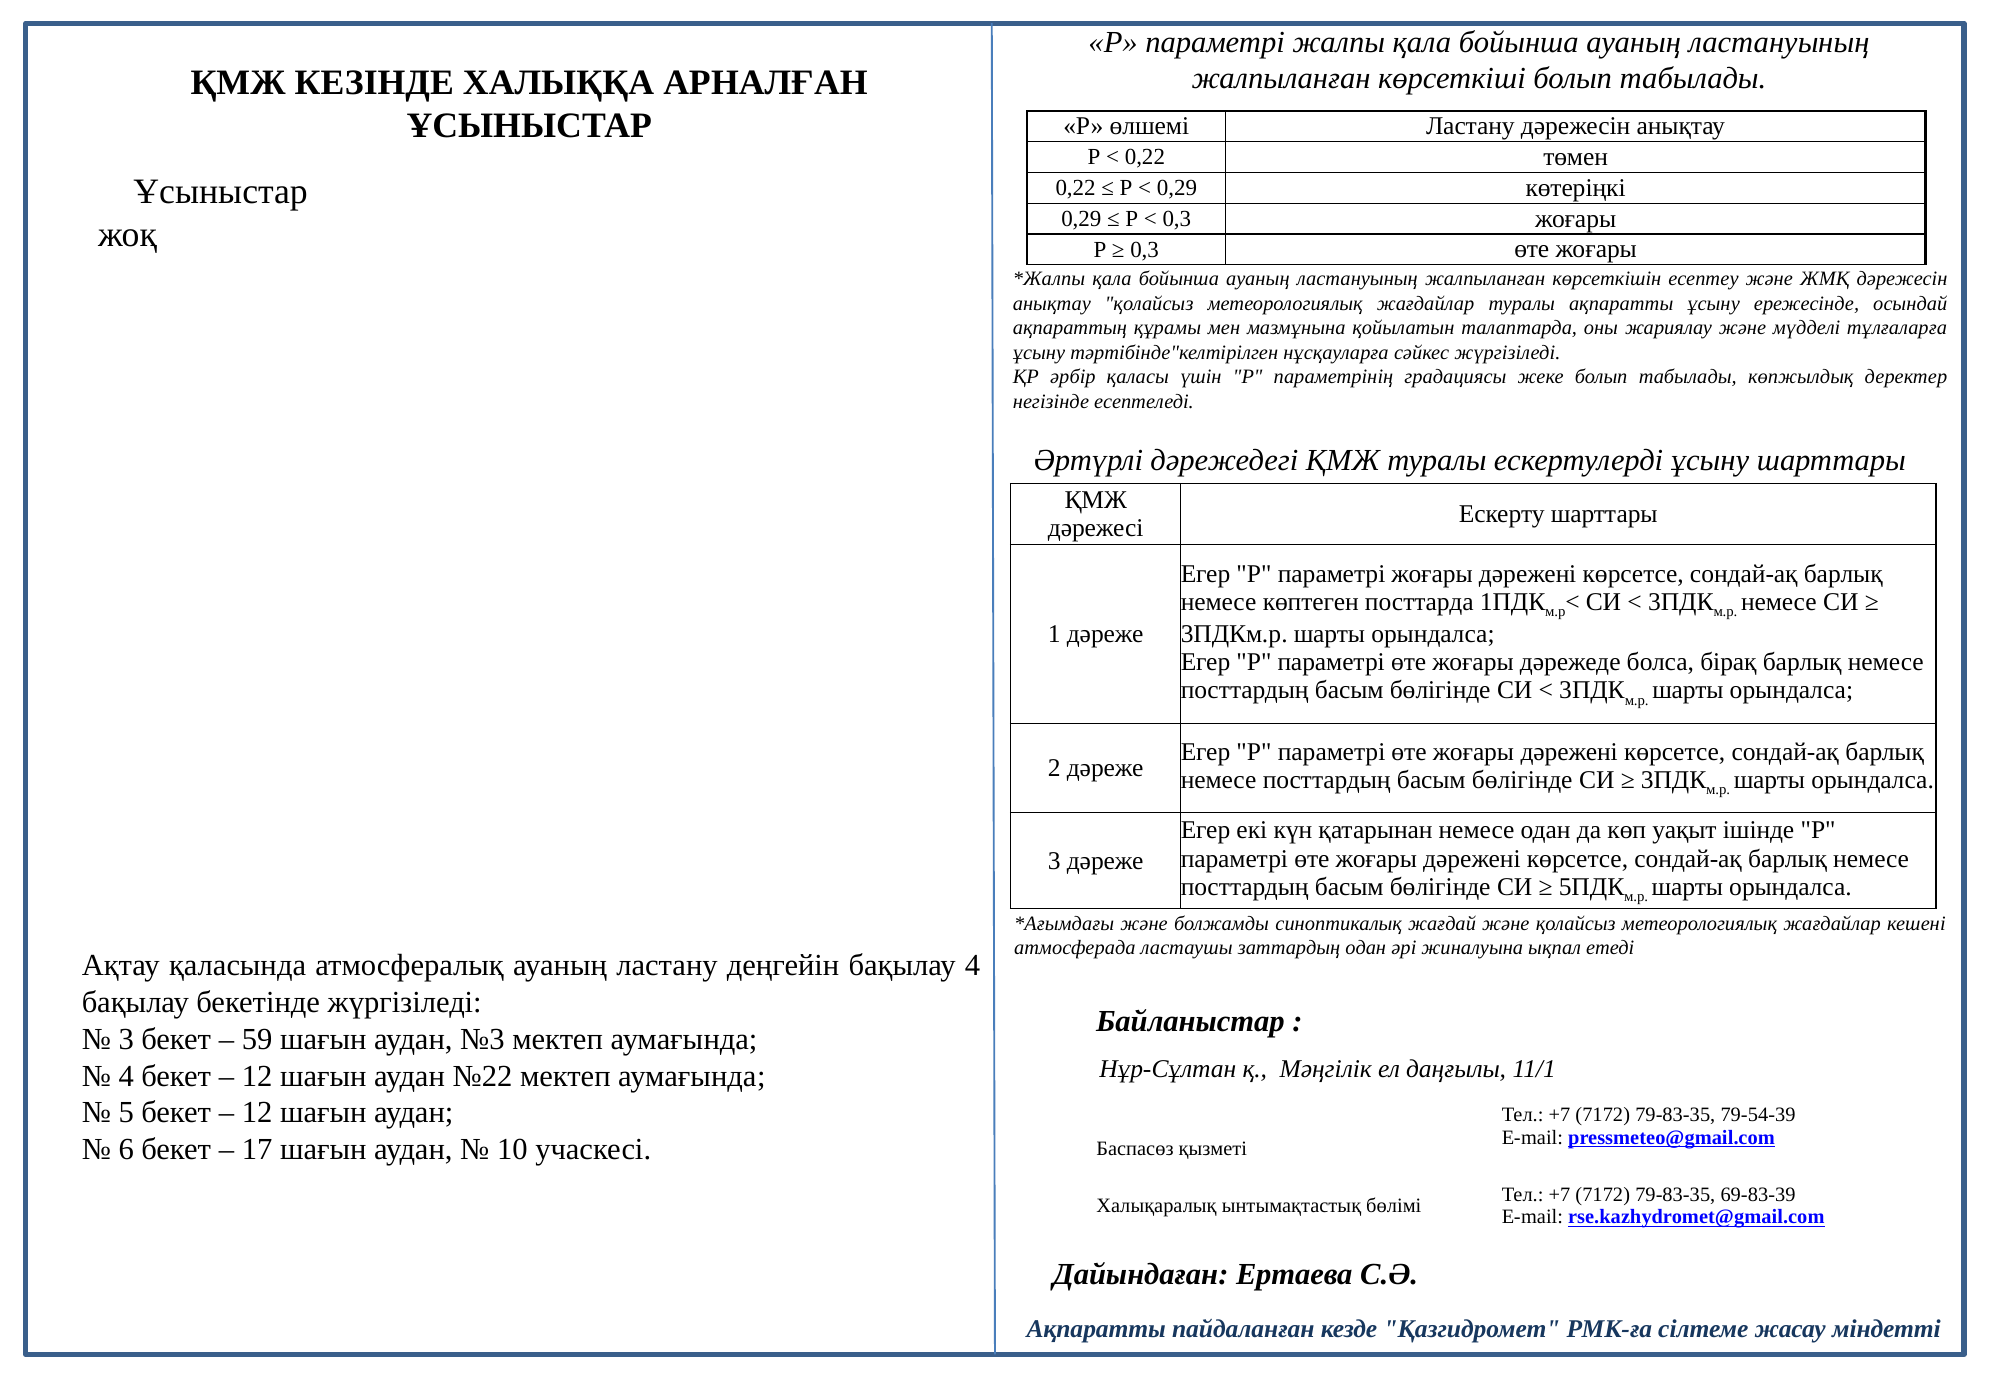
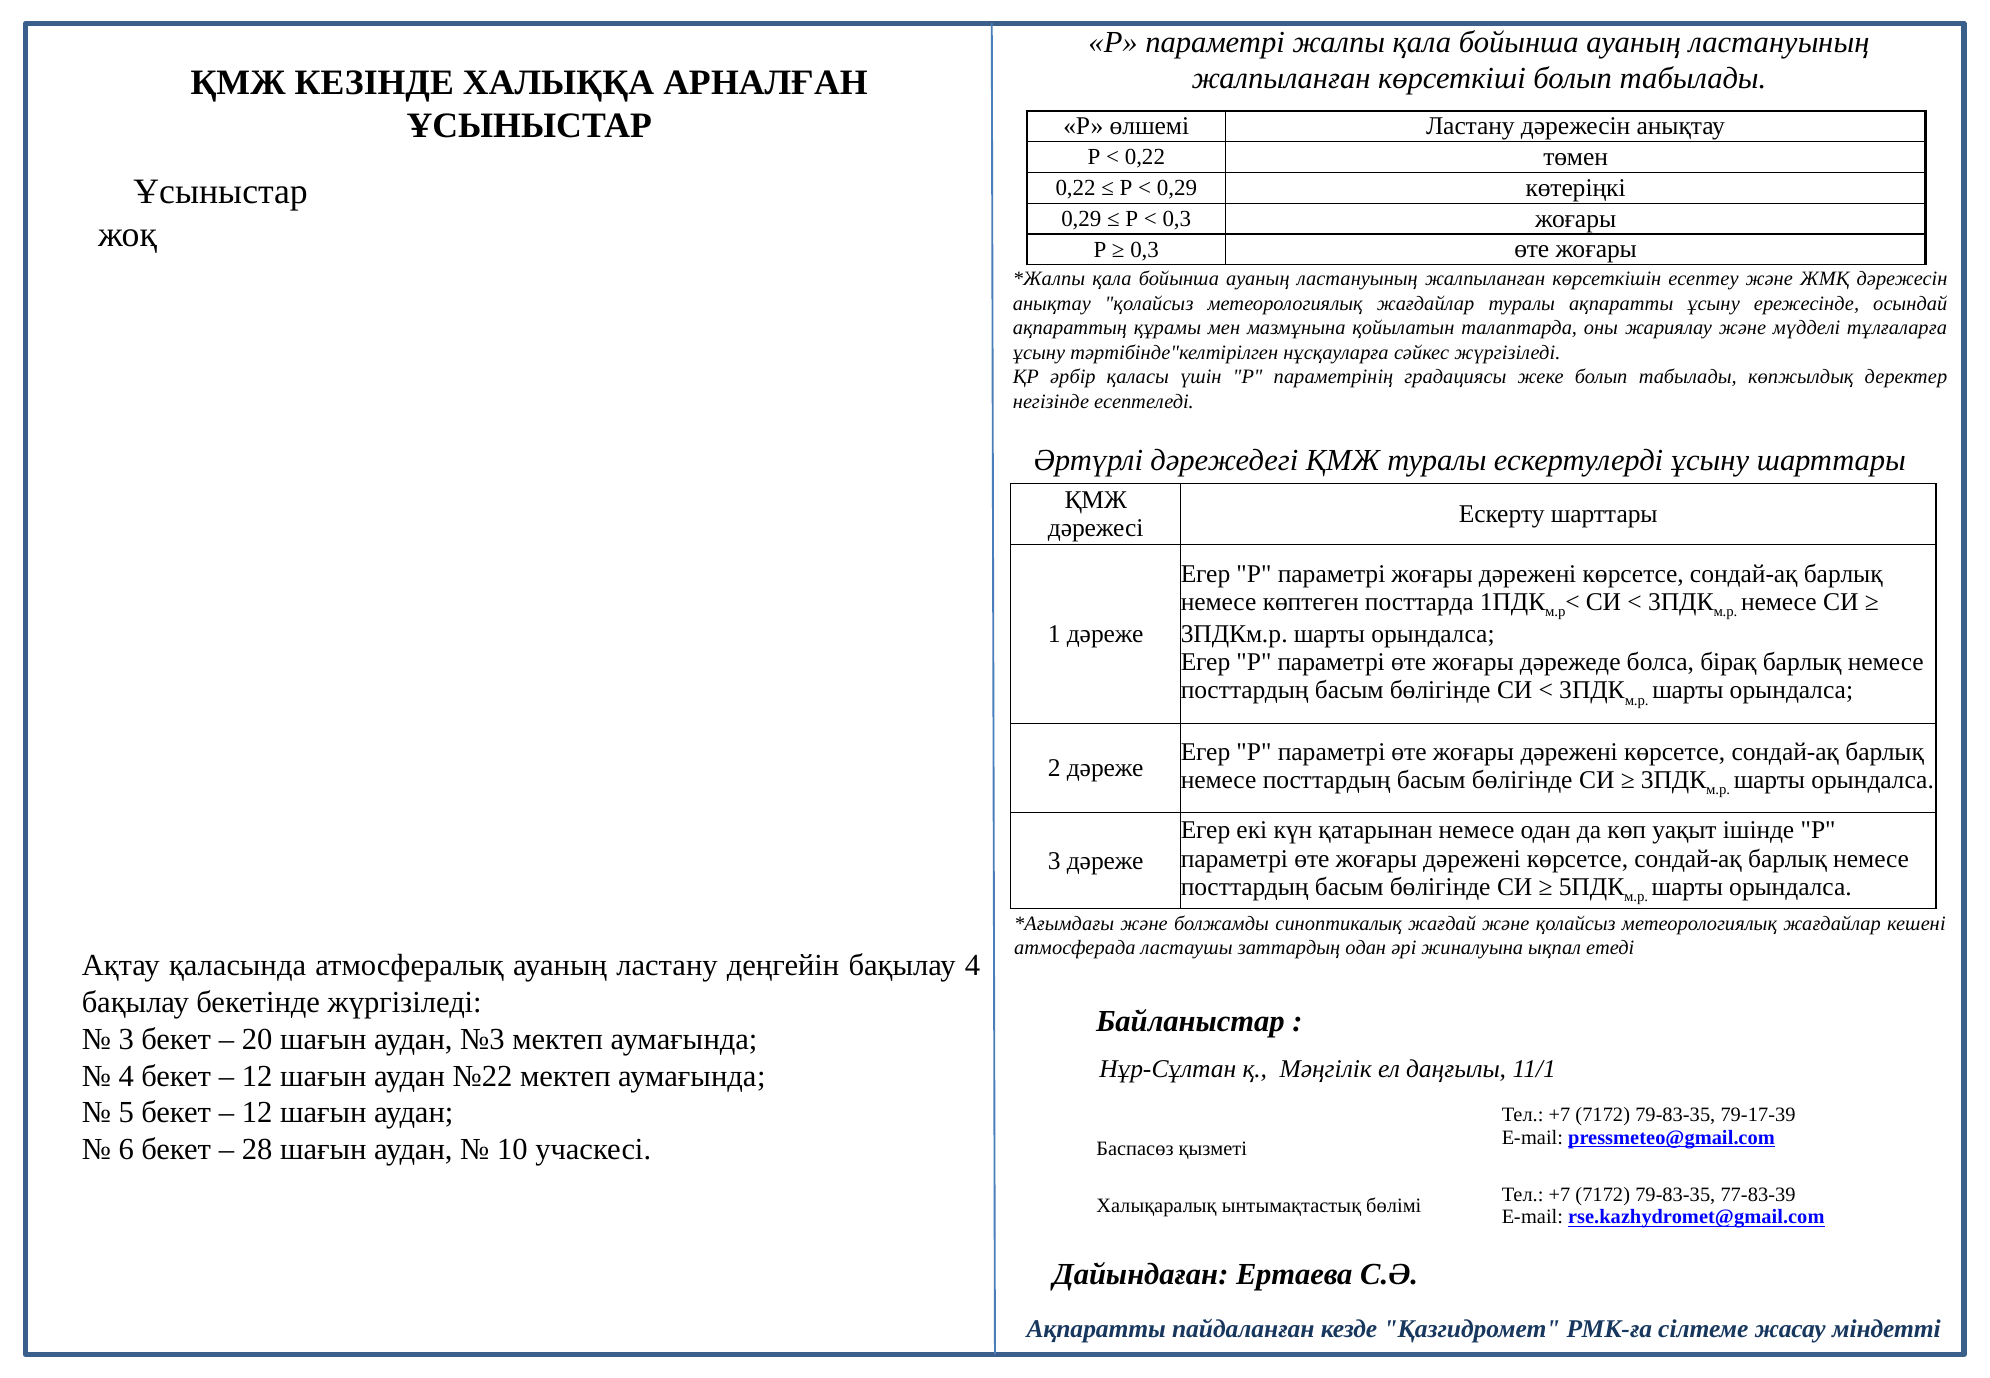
59: 59 -> 20 (257, 1039)
79-54-39: 79-54-39 -> 79-17-39 (1758, 1115)
17: 17 -> 28 (257, 1149)
69-83-39: 69-83-39 -> 77-83-39 (1758, 1194)
